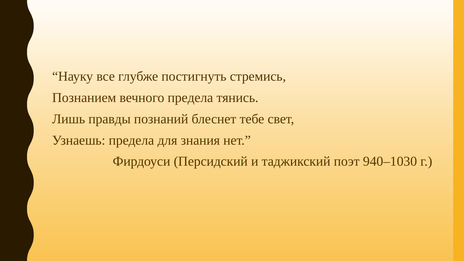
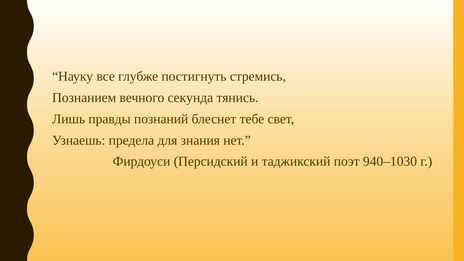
вечного предела: предела -> секунда (190, 98)
